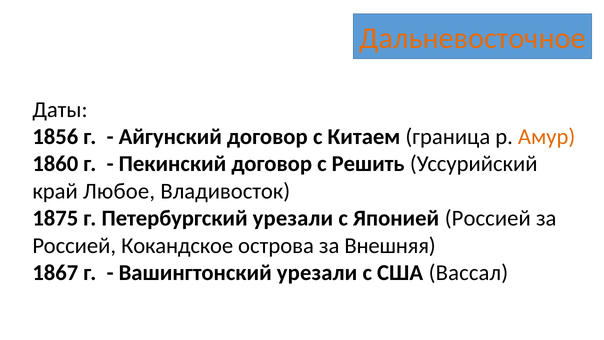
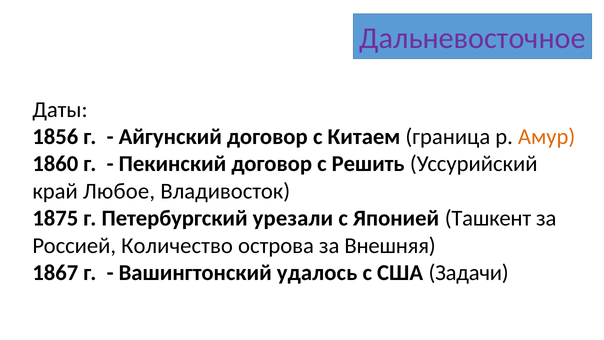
Дальневосточное colour: orange -> purple (472, 38)
Японией Россией: Россией -> Ташкент (488, 218)
Кокандское: Кокандское -> Количество (177, 245)
Вашингтонский урезали: урезали -> удалось (317, 273)
Вассал: Вассал -> Задачи (469, 273)
